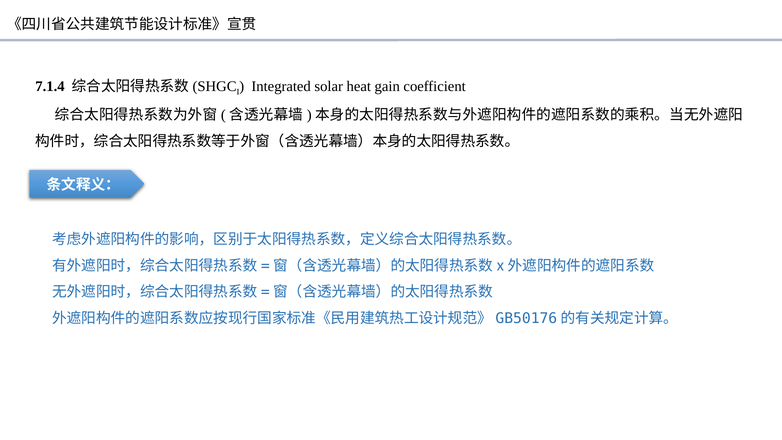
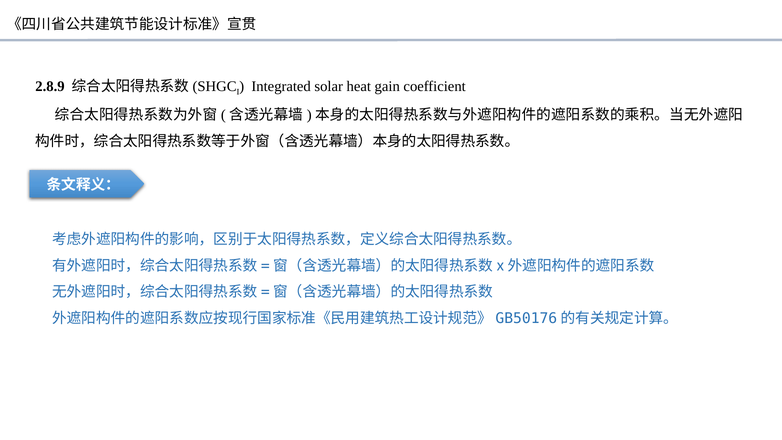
7.1.4: 7.1.4 -> 2.8.9 (50, 86)
